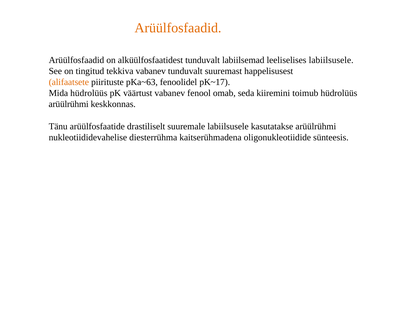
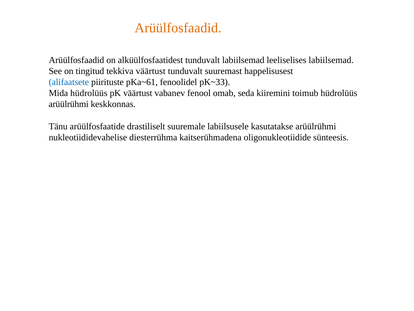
leeliselises labiilsusele: labiilsusele -> labiilsemad (331, 60)
tekkiva vabanev: vabanev -> väärtust (151, 71)
alifaatsete colour: orange -> blue (69, 82)
pKa~63: pKa~63 -> pKa~61 (142, 82)
pK~17: pK~17 -> pK~33 (215, 82)
